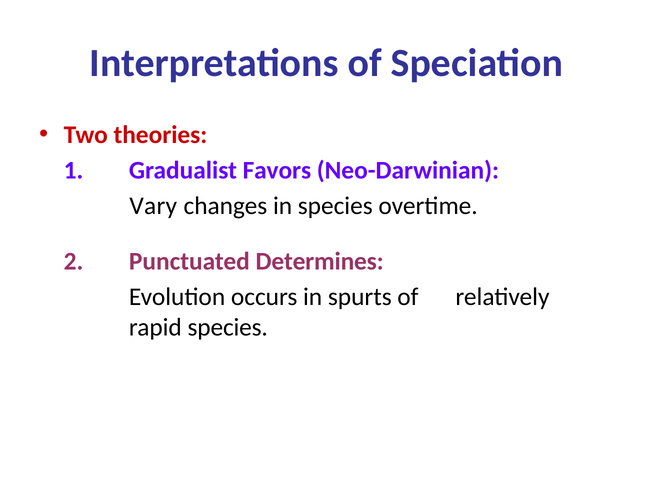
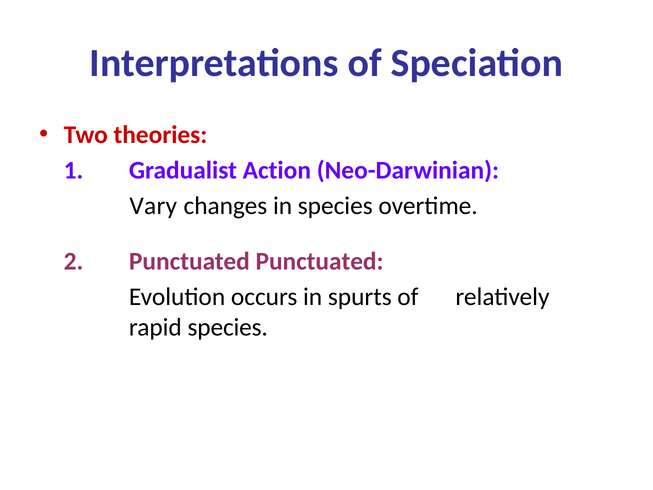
Favors: Favors -> Action (277, 170)
Punctuated Determines: Determines -> Punctuated (320, 261)
